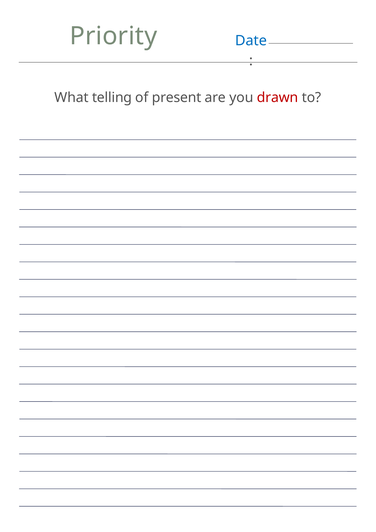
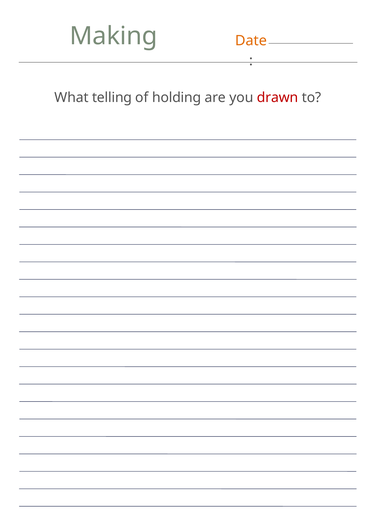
Priority: Priority -> Making (114, 36)
Date colour: blue -> orange (251, 41)
present: present -> holding (177, 98)
